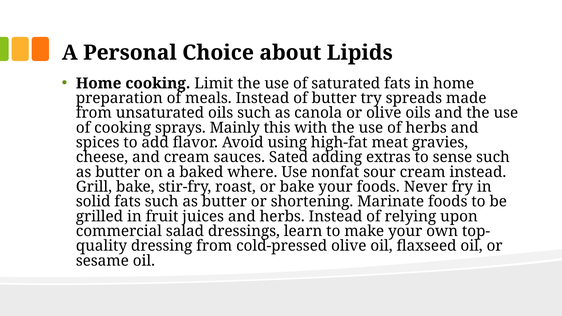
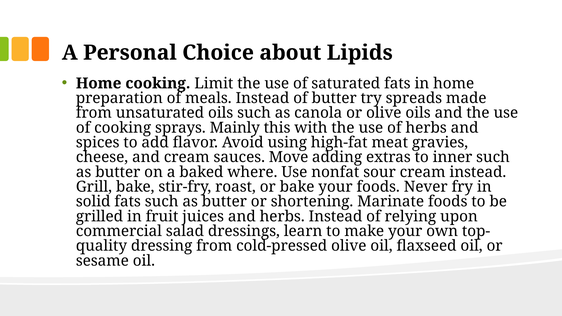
Sated: Sated -> Move (289, 157)
sense: sense -> inner (452, 157)
